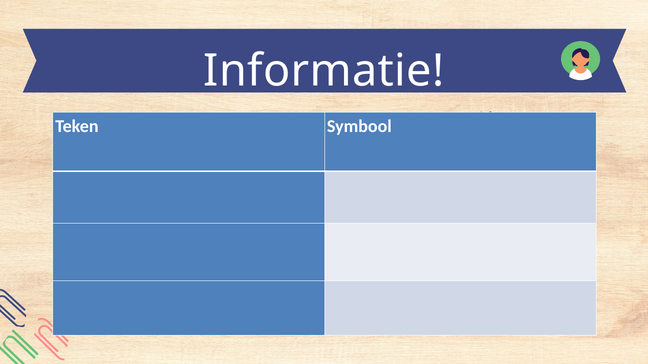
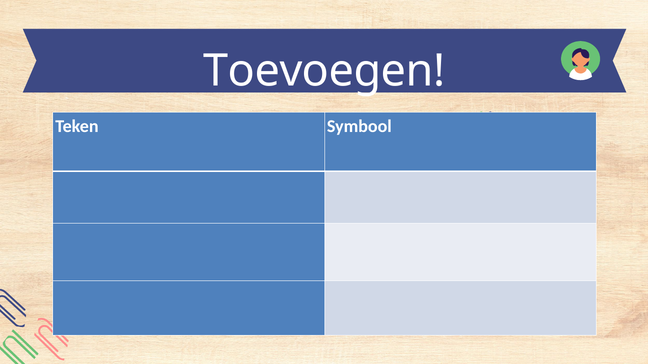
Informatie: Informatie -> Toevoegen (324, 71)
